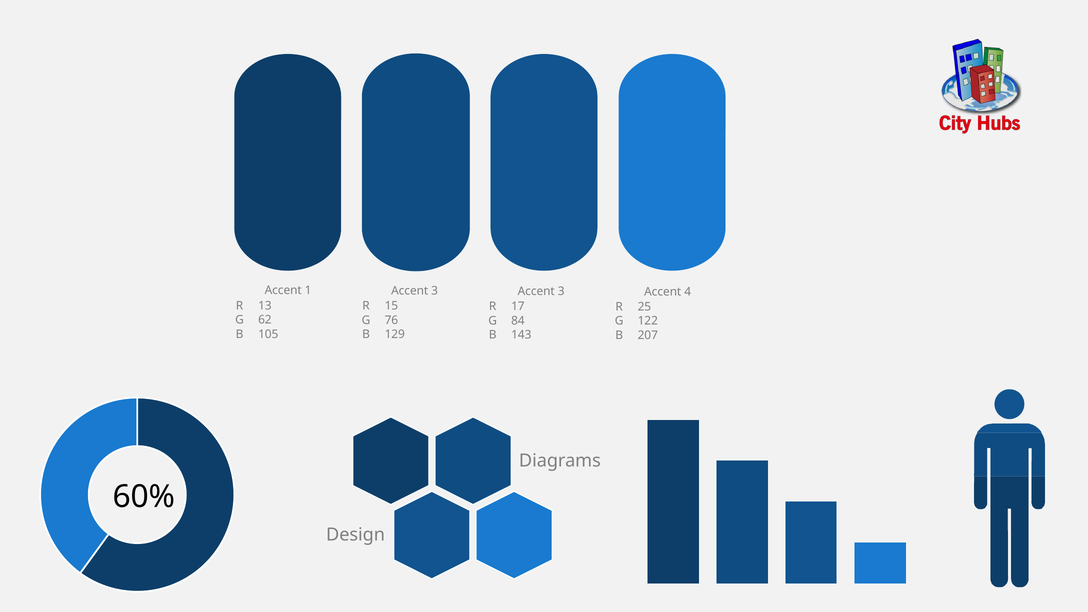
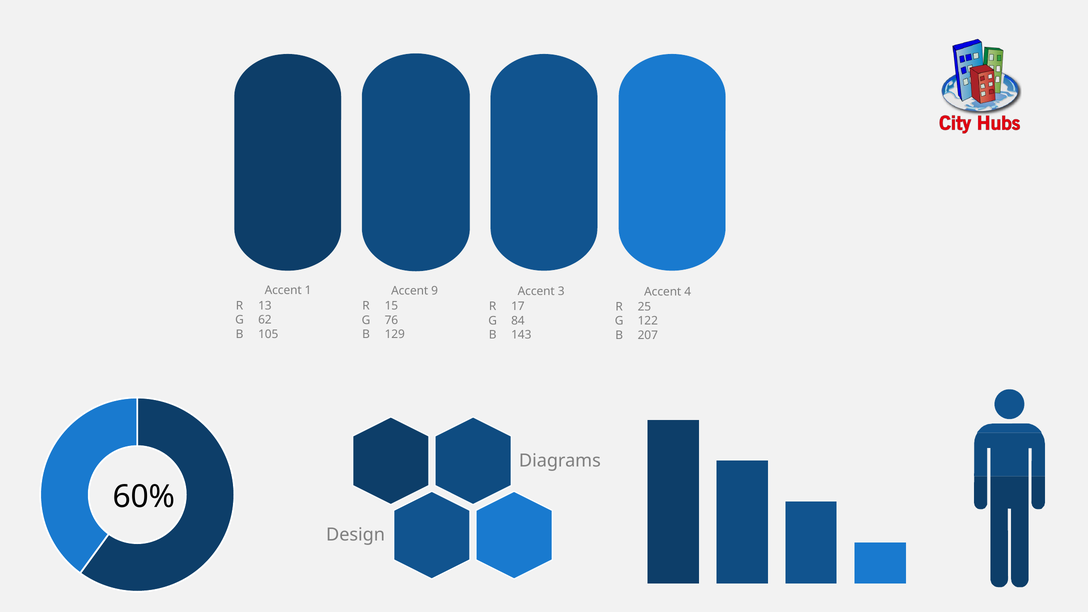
3: 3 -> 9 (435, 291)
